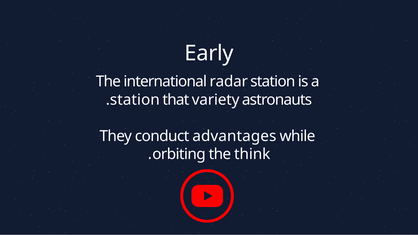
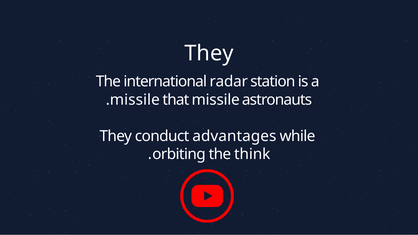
Early: Early -> They (209, 53)
station: station -> missile (135, 100)
that variety: variety -> missile (216, 100)
